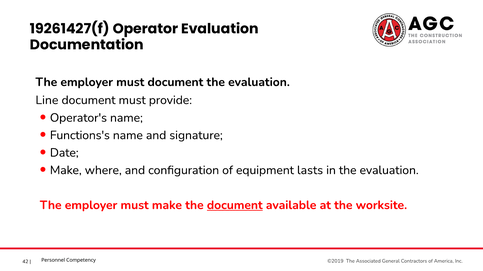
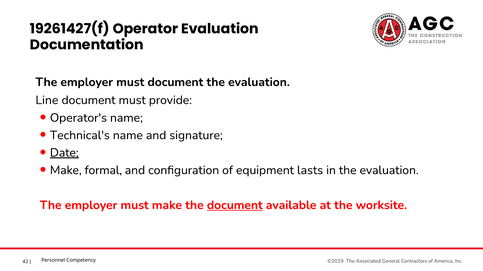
Functions's: Functions's -> Technical's (80, 136)
Date underline: none -> present (64, 153)
where: where -> formal (103, 171)
